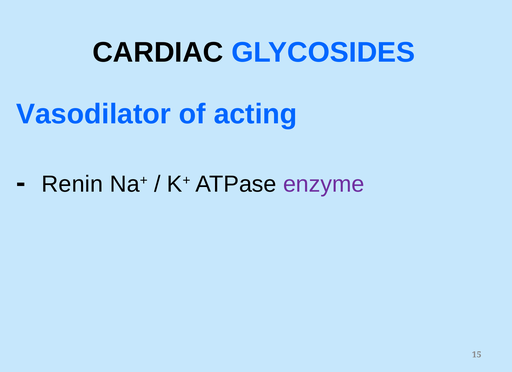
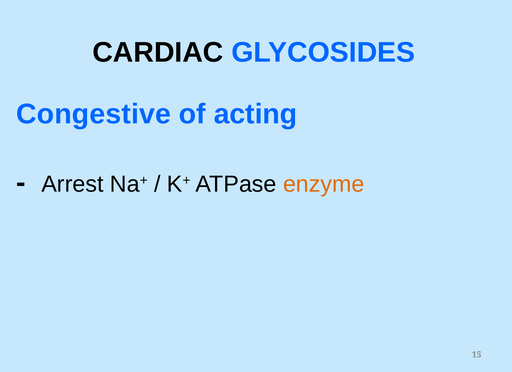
Vasodilator: Vasodilator -> Congestive (94, 114)
Renin: Renin -> Arrest (72, 184)
enzyme colour: purple -> orange (324, 184)
